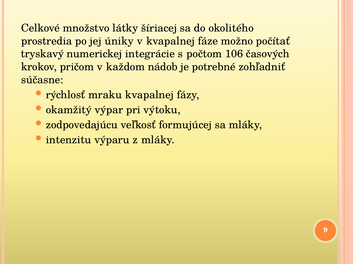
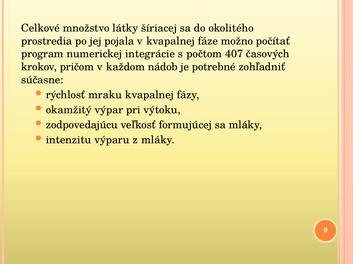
úniky: úniky -> pojala (119, 41)
tryskavý: tryskavý -> program (42, 54)
106: 106 -> 407 (234, 54)
